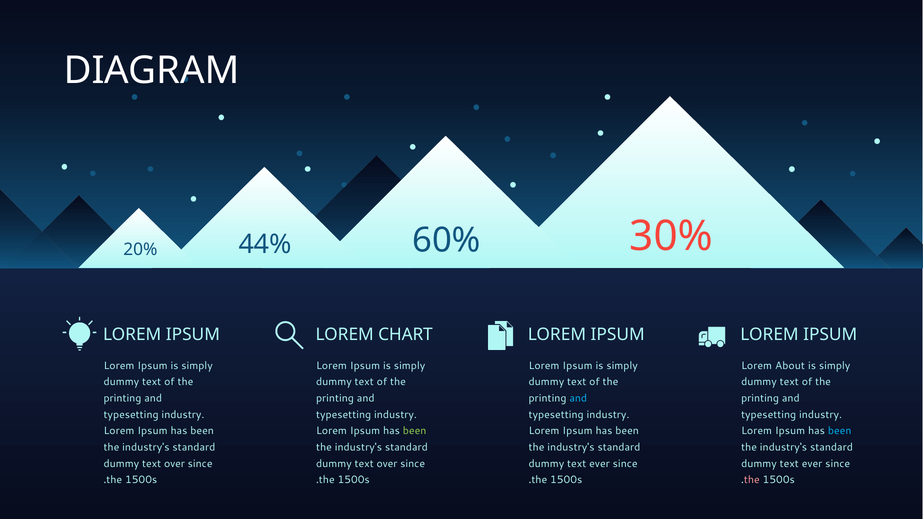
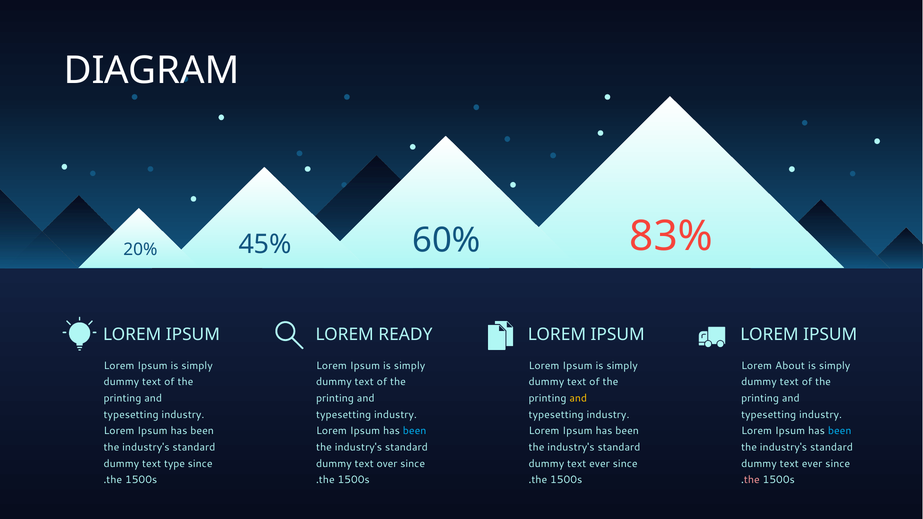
44%: 44% -> 45% (265, 244)
30%: 30% -> 83% (671, 236)
CHART: CHART -> READY (405, 335)
and colour: light blue -> yellow (578, 398)
been colour: light green -> light blue (415, 431)
over: over -> type (175, 464)
